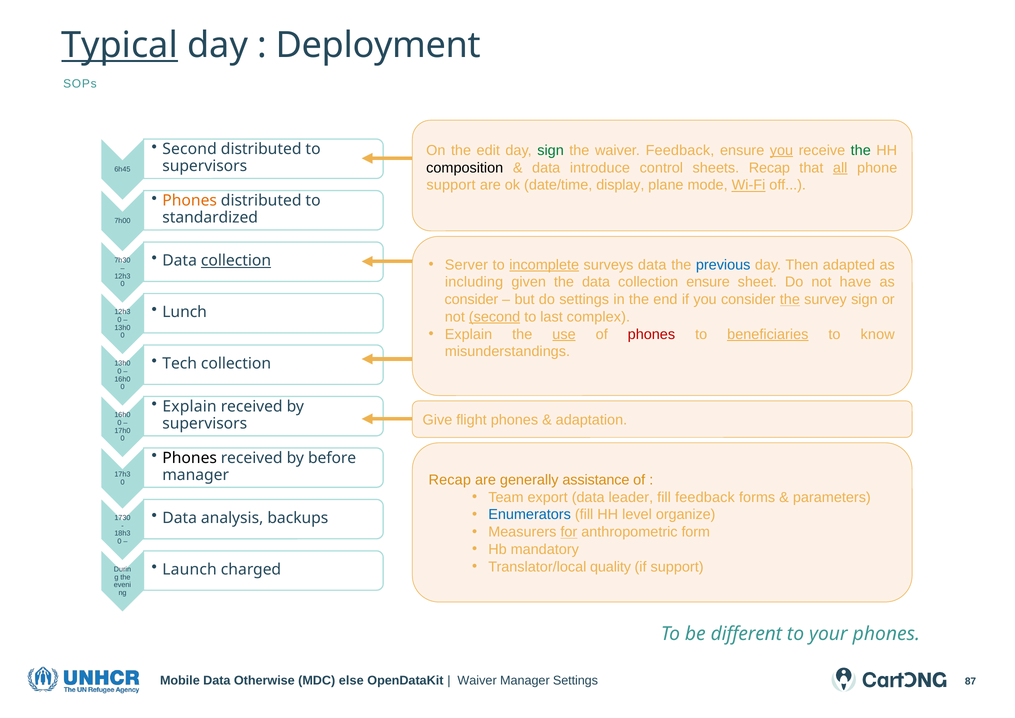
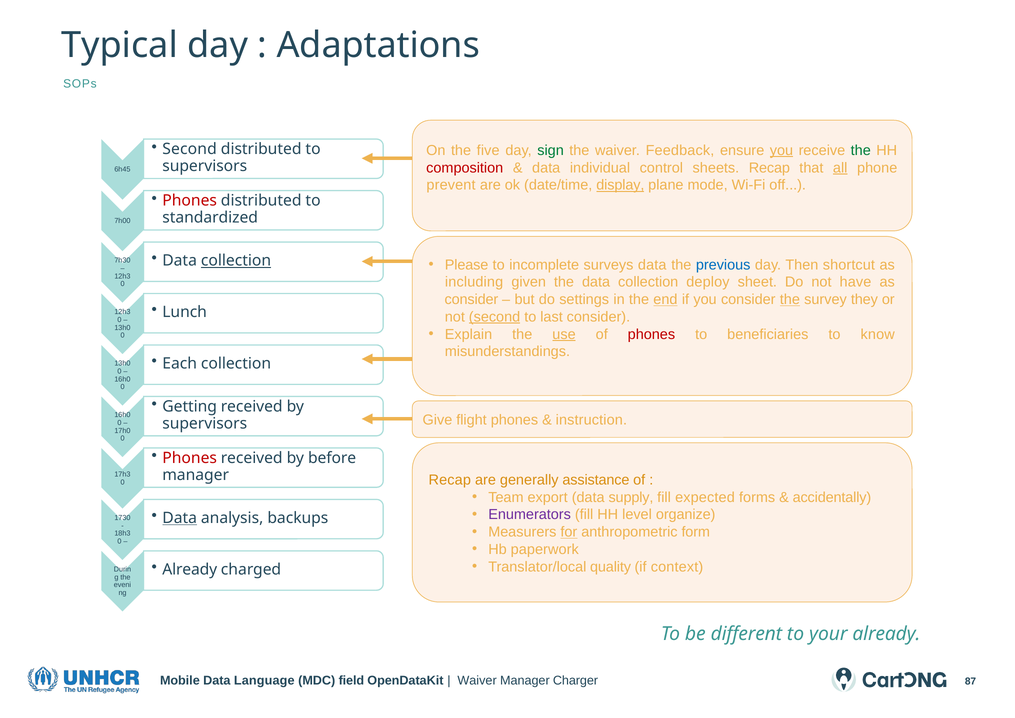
Typical underline: present -> none (120, 45)
Deployment: Deployment -> Adaptations (378, 45)
edit: edit -> five (488, 150)
composition colour: black -> red (465, 168)
introduce: introduce -> individual (600, 168)
support: support -> prevent (451, 185)
display underline: none -> present (620, 185)
Wi-Fi underline: present -> none (749, 185)
Phones colour: orange -> red (190, 201)
Server: Server -> Please (467, 265)
incomplete underline: present -> none (544, 265)
adapted: adapted -> shortcut (849, 265)
collection ensure: ensure -> deploy (708, 282)
end underline: none -> present (665, 299)
survey sign: sign -> they (864, 299)
last complex: complex -> consider (598, 317)
beneficiaries underline: present -> none (768, 334)
Tech: Tech -> Each (180, 363)
Explain: Explain -> Getting (190, 406)
adaptation: adaptation -> instruction (591, 420)
Phones colour: black -> red (190, 458)
leader: leader -> supply (631, 497)
fill feedback: feedback -> expected (705, 497)
parameters: parameters -> accidentally (832, 497)
Enumerators colour: blue -> purple (530, 514)
Data underline: none -> present (180, 518)
mandatory: mandatory -> paperwork (545, 549)
if support: support -> context (677, 567)
Launch: Launch -> Already (190, 569)
your phones: phones -> already (886, 634)
Otherwise: Otherwise -> Language (264, 680)
else: else -> field (351, 680)
Manager Settings: Settings -> Charger (575, 680)
